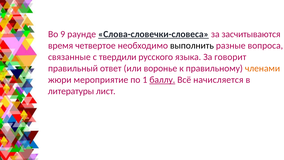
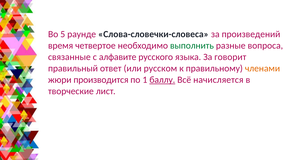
9: 9 -> 5 (63, 34)
Слова-словечки-словеса underline: present -> none (153, 34)
засчитываются: засчитываются -> произведений (251, 34)
выполнить colour: black -> green (192, 46)
твердили: твердили -> алфавите (118, 57)
воронье: воронье -> русском (160, 68)
мероприятие: мероприятие -> производится (101, 80)
литературы: литературы -> творческие (71, 91)
